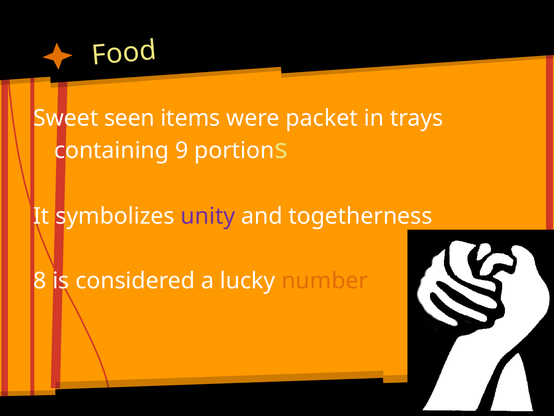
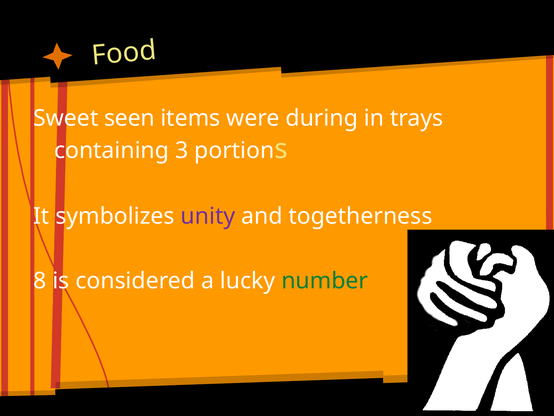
packet: packet -> during (322, 118)
9: 9 -> 3 (182, 150)
number colour: orange -> green (325, 280)
